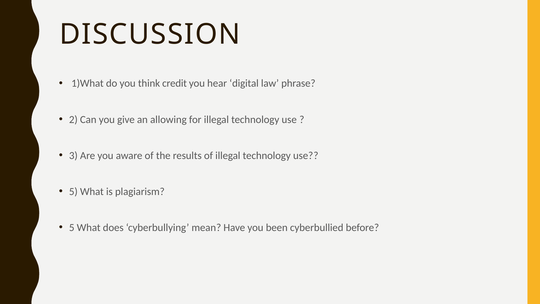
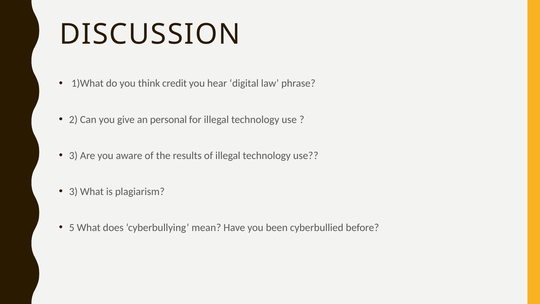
allowing: allowing -> personal (168, 119)
5: 5 -> 3 (73, 191)
